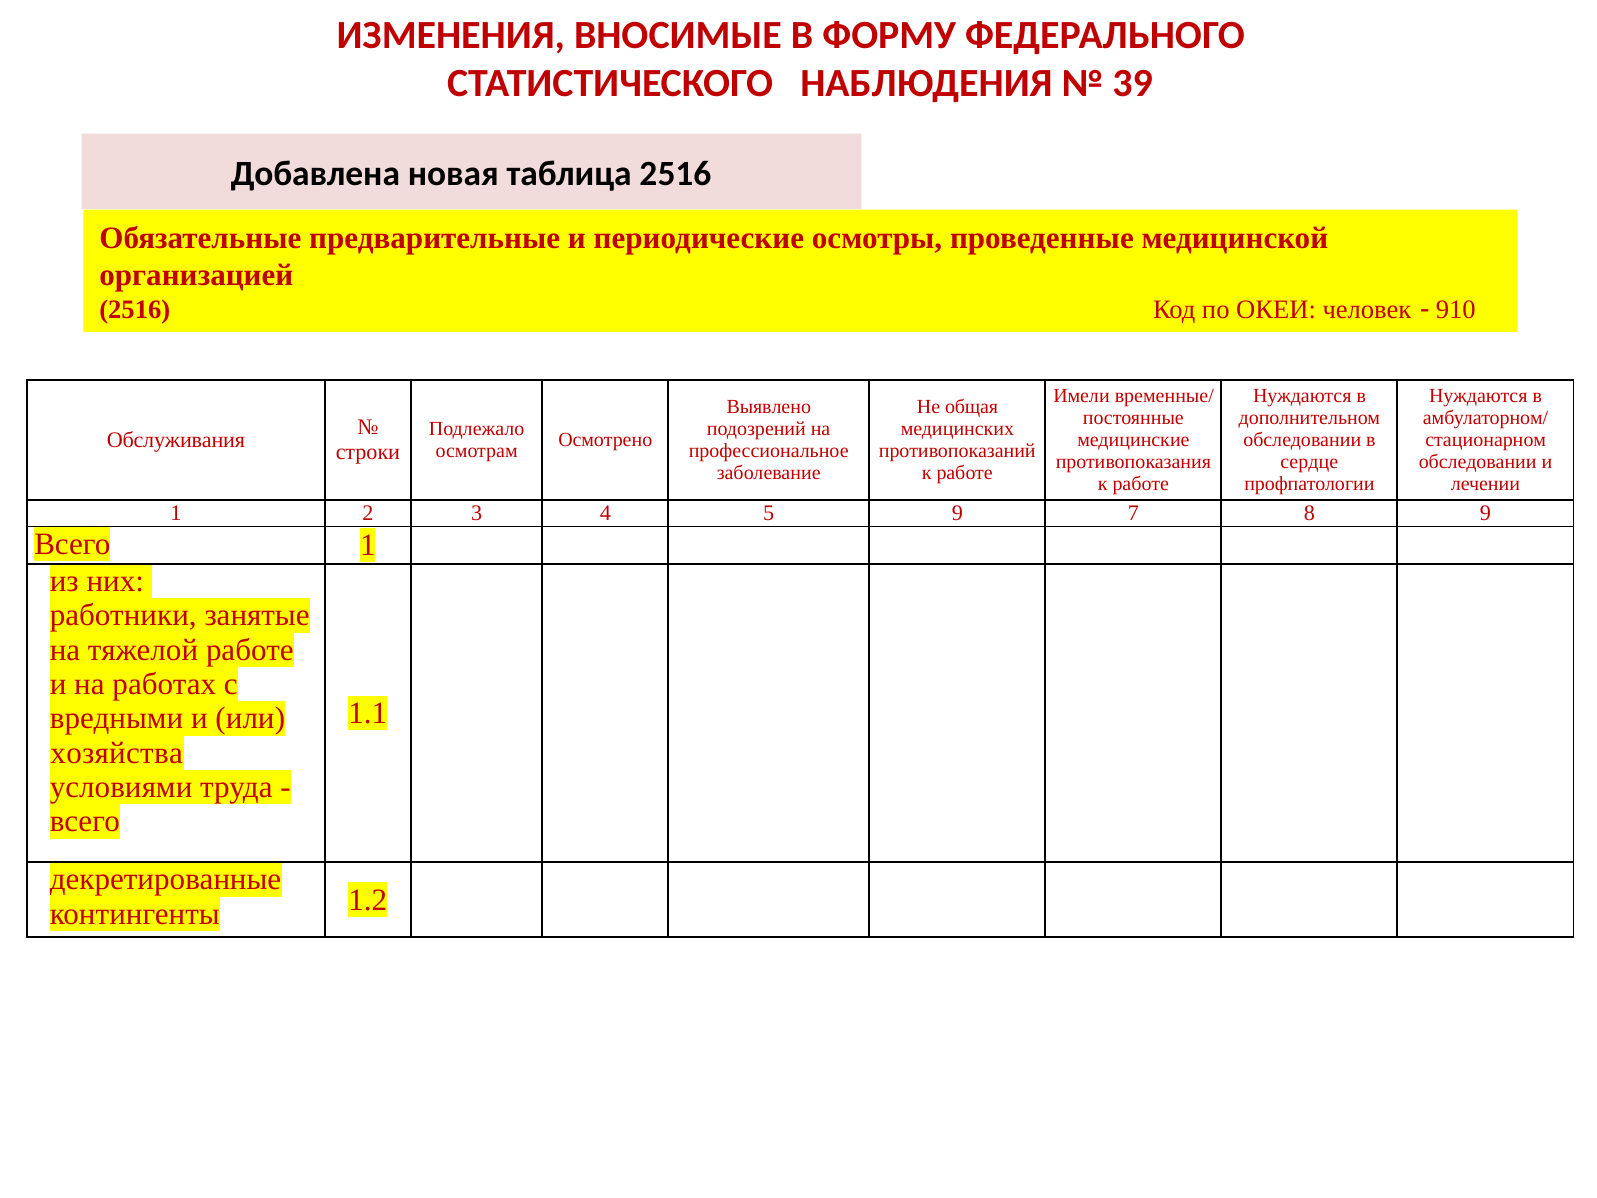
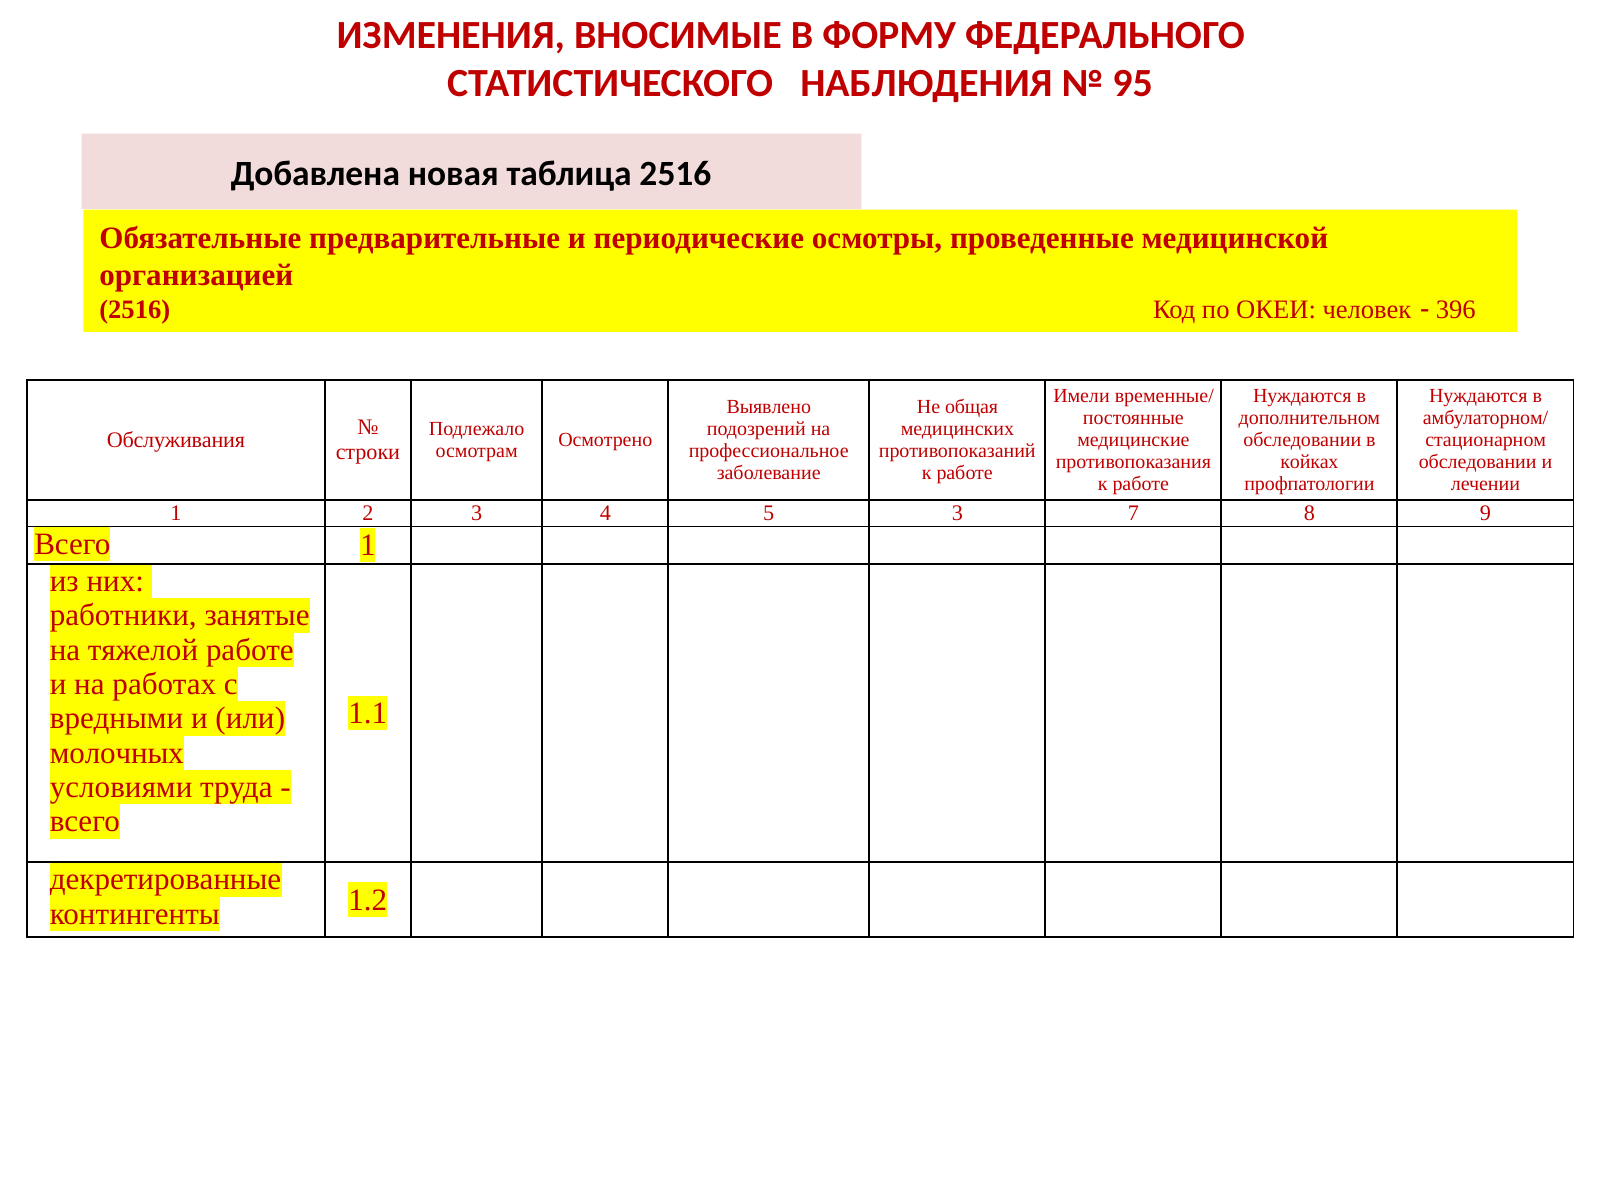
39: 39 -> 95 (1133, 83)
910: 910 -> 396 (1456, 310)
сердце: сердце -> койках (1309, 462)
5 9: 9 -> 3 (957, 513)
хозяйства: хозяйства -> молочных (117, 753)
